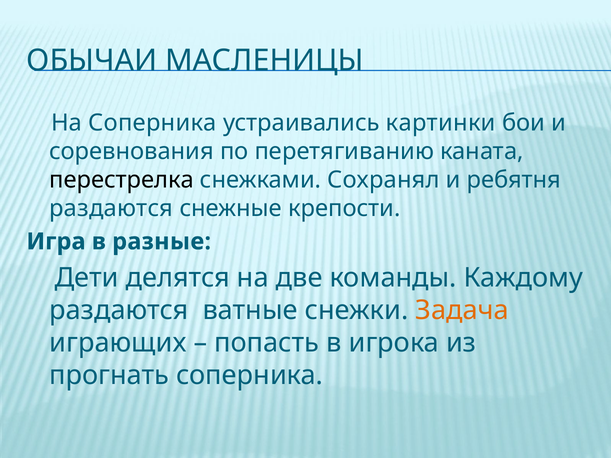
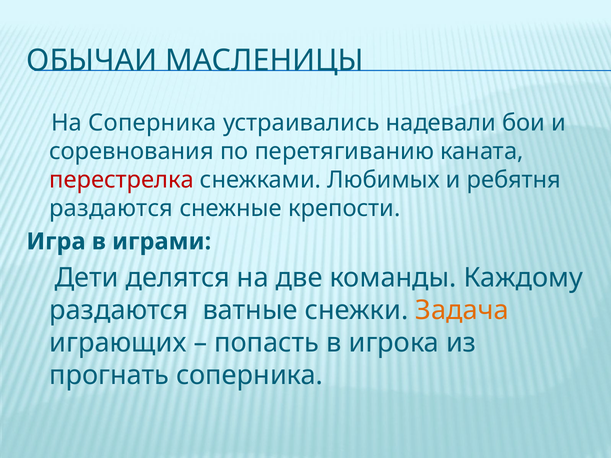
картинки: картинки -> надевали (441, 123)
перестрелка colour: black -> red (122, 180)
Сохранял: Сохранял -> Любимых (384, 180)
разные: разные -> играми (162, 242)
